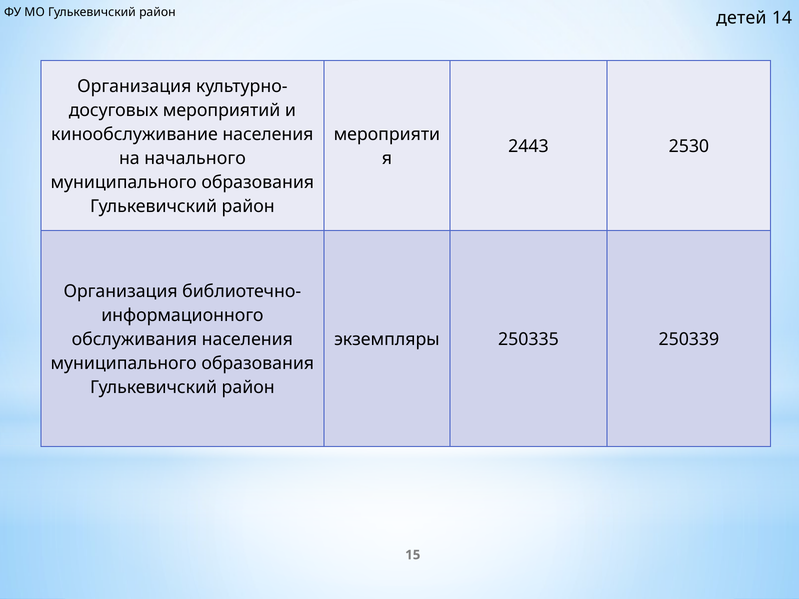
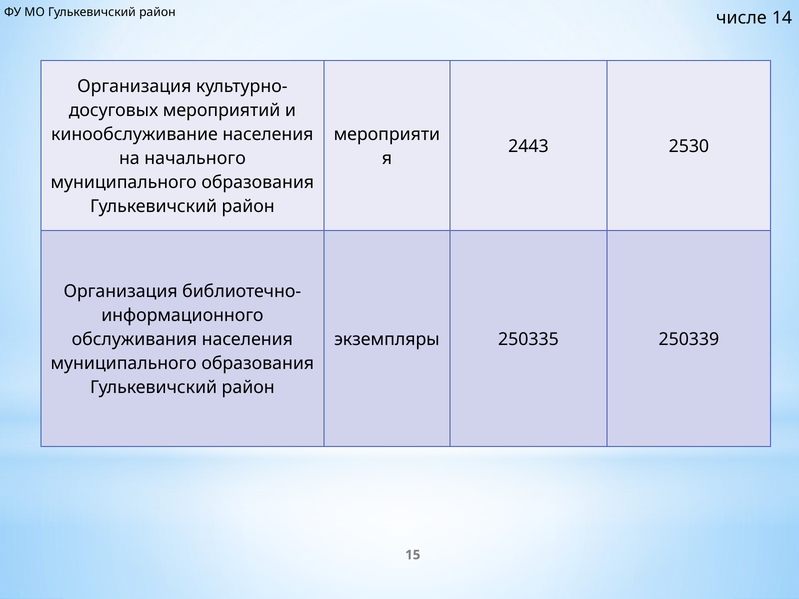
детей: детей -> числе (741, 18)
